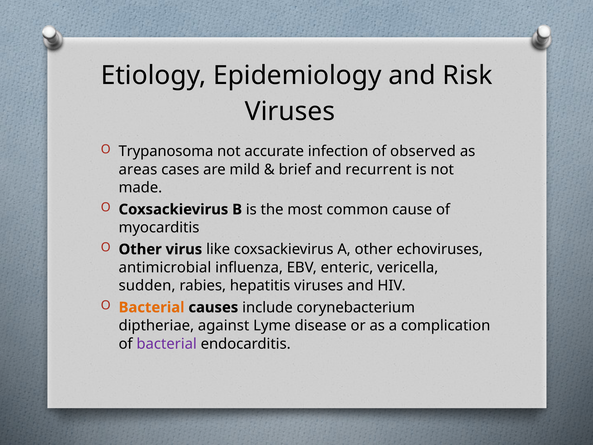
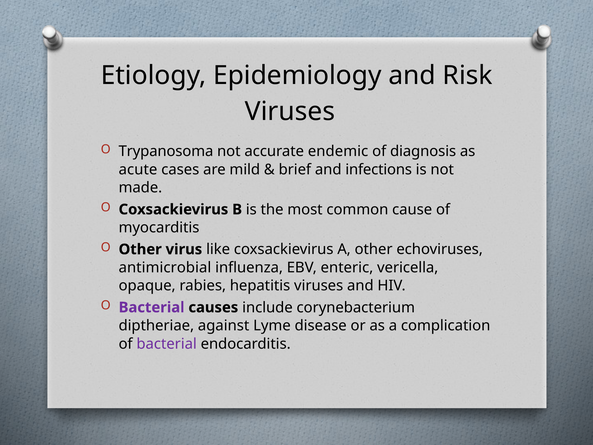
infection: infection -> endemic (338, 151)
observed: observed -> diagnosis (423, 151)
areas: areas -> acute (138, 169)
recurrent: recurrent -> infections (379, 169)
sudden: sudden -> opaque (147, 286)
Bacterial colour: orange -> purple (152, 307)
